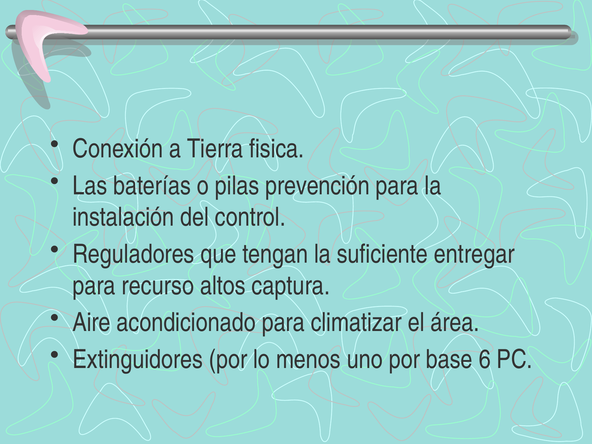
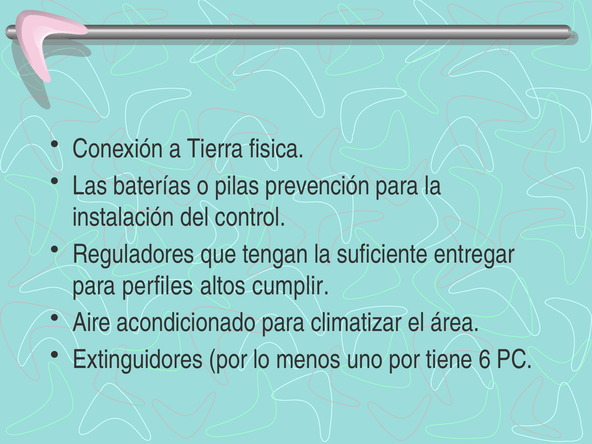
recurso: recurso -> perfiles (158, 286)
captura: captura -> cumplir (291, 286)
base: base -> tiene (449, 359)
